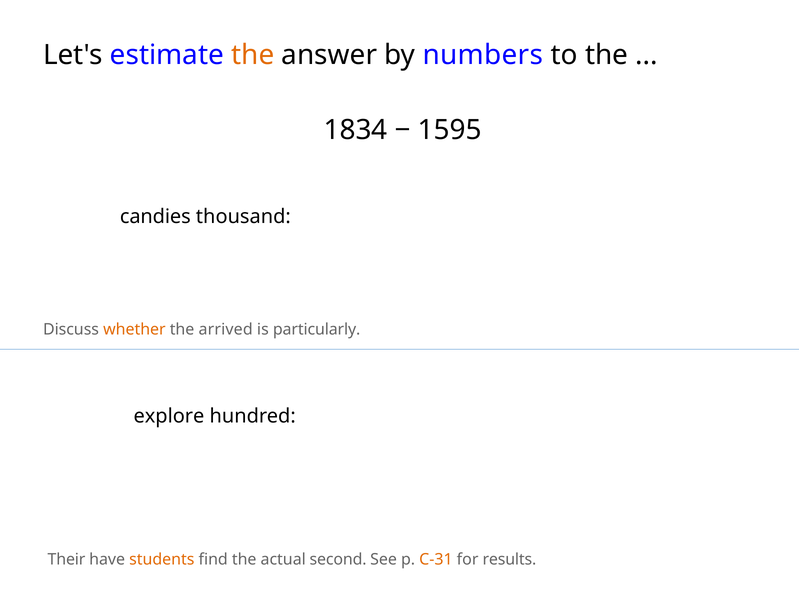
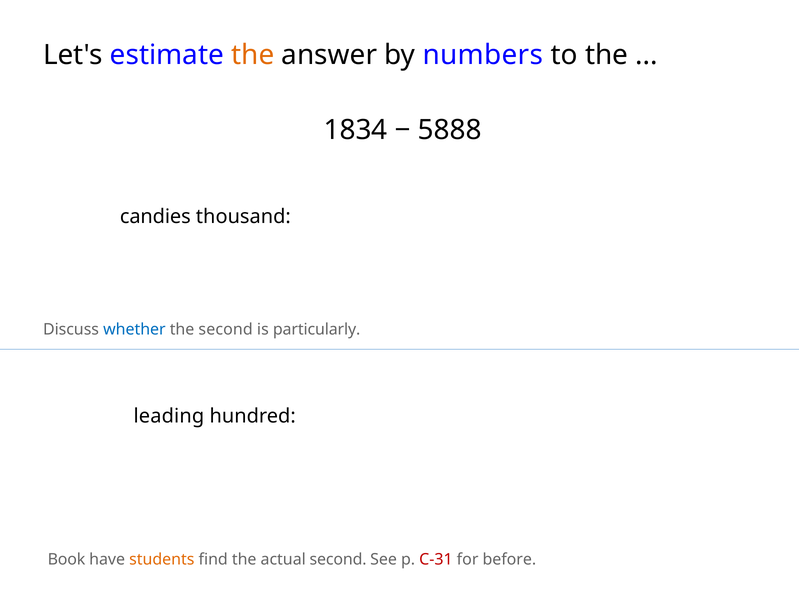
1595: 1595 -> 5888 (450, 130)
whether colour: orange -> blue (134, 330)
the arrived: arrived -> second (226, 330)
explore: explore -> leading (169, 416)
Their: Their -> Book (67, 560)
C-31 colour: orange -> red (436, 560)
results: results -> before (509, 560)
